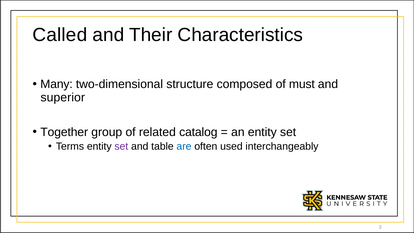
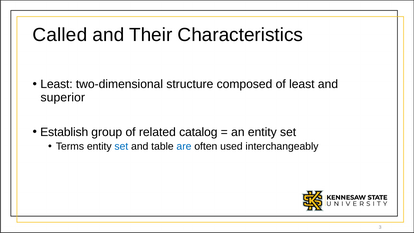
Many: Many -> Least (57, 84)
of must: must -> least (302, 84)
Together: Together -> Establish (64, 132)
set colour: purple -> blue (121, 146)
